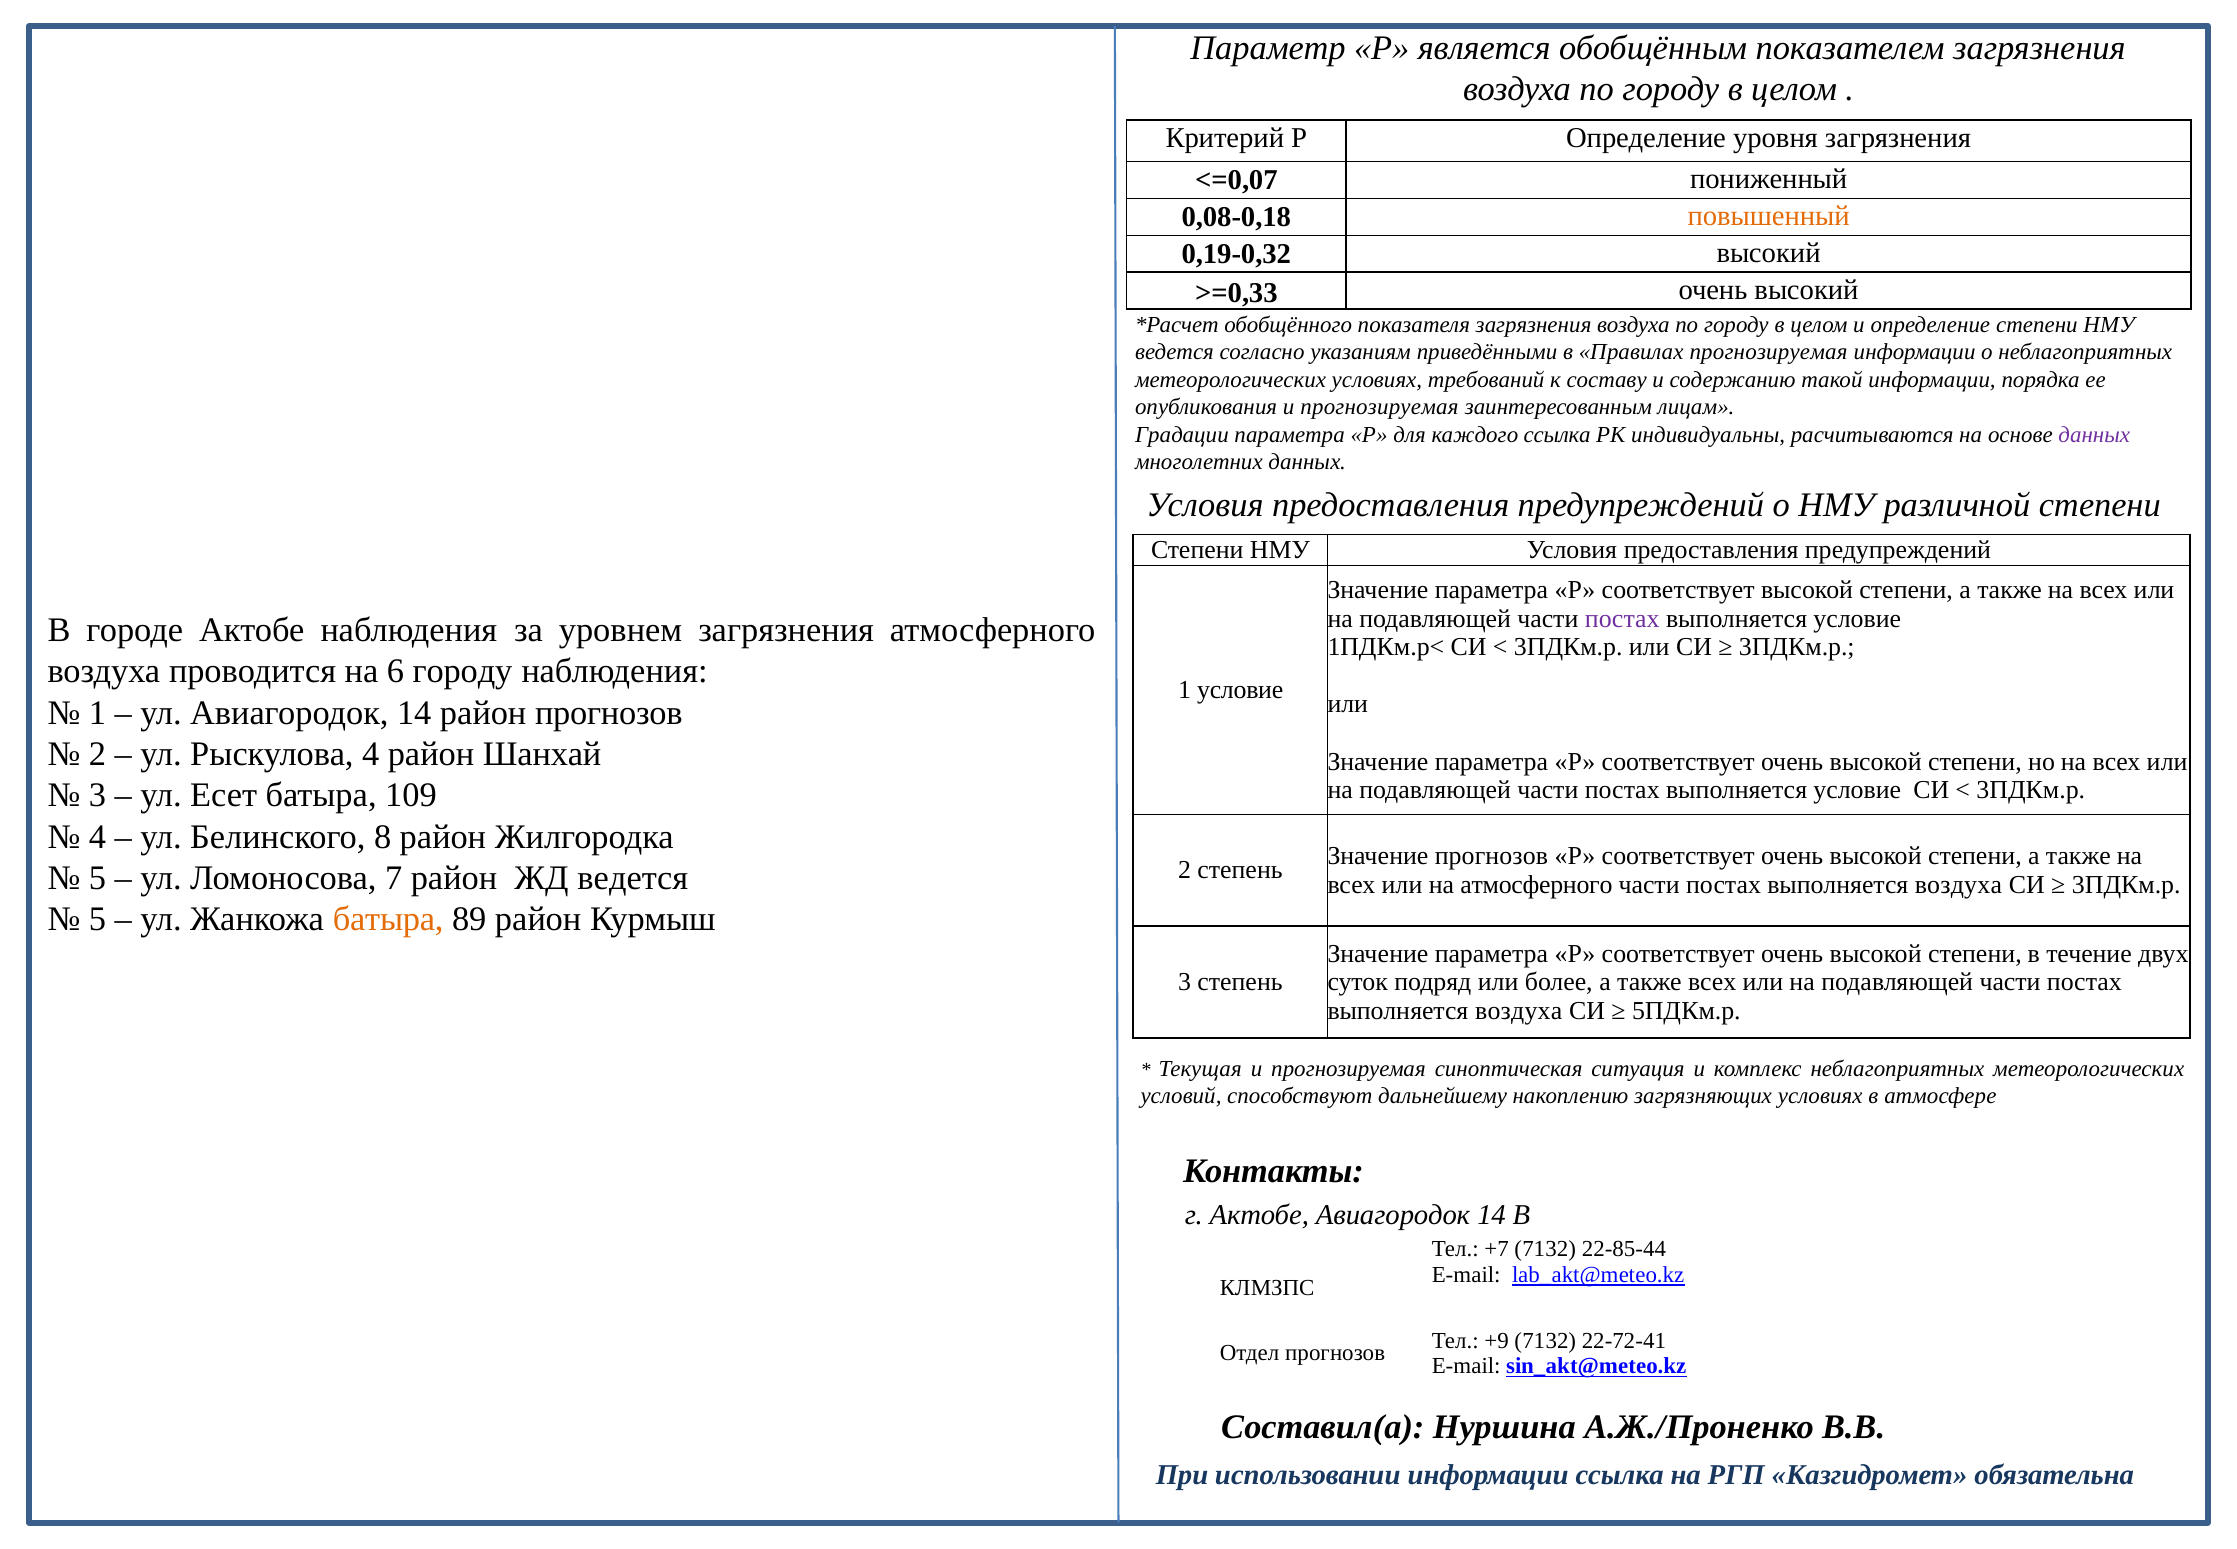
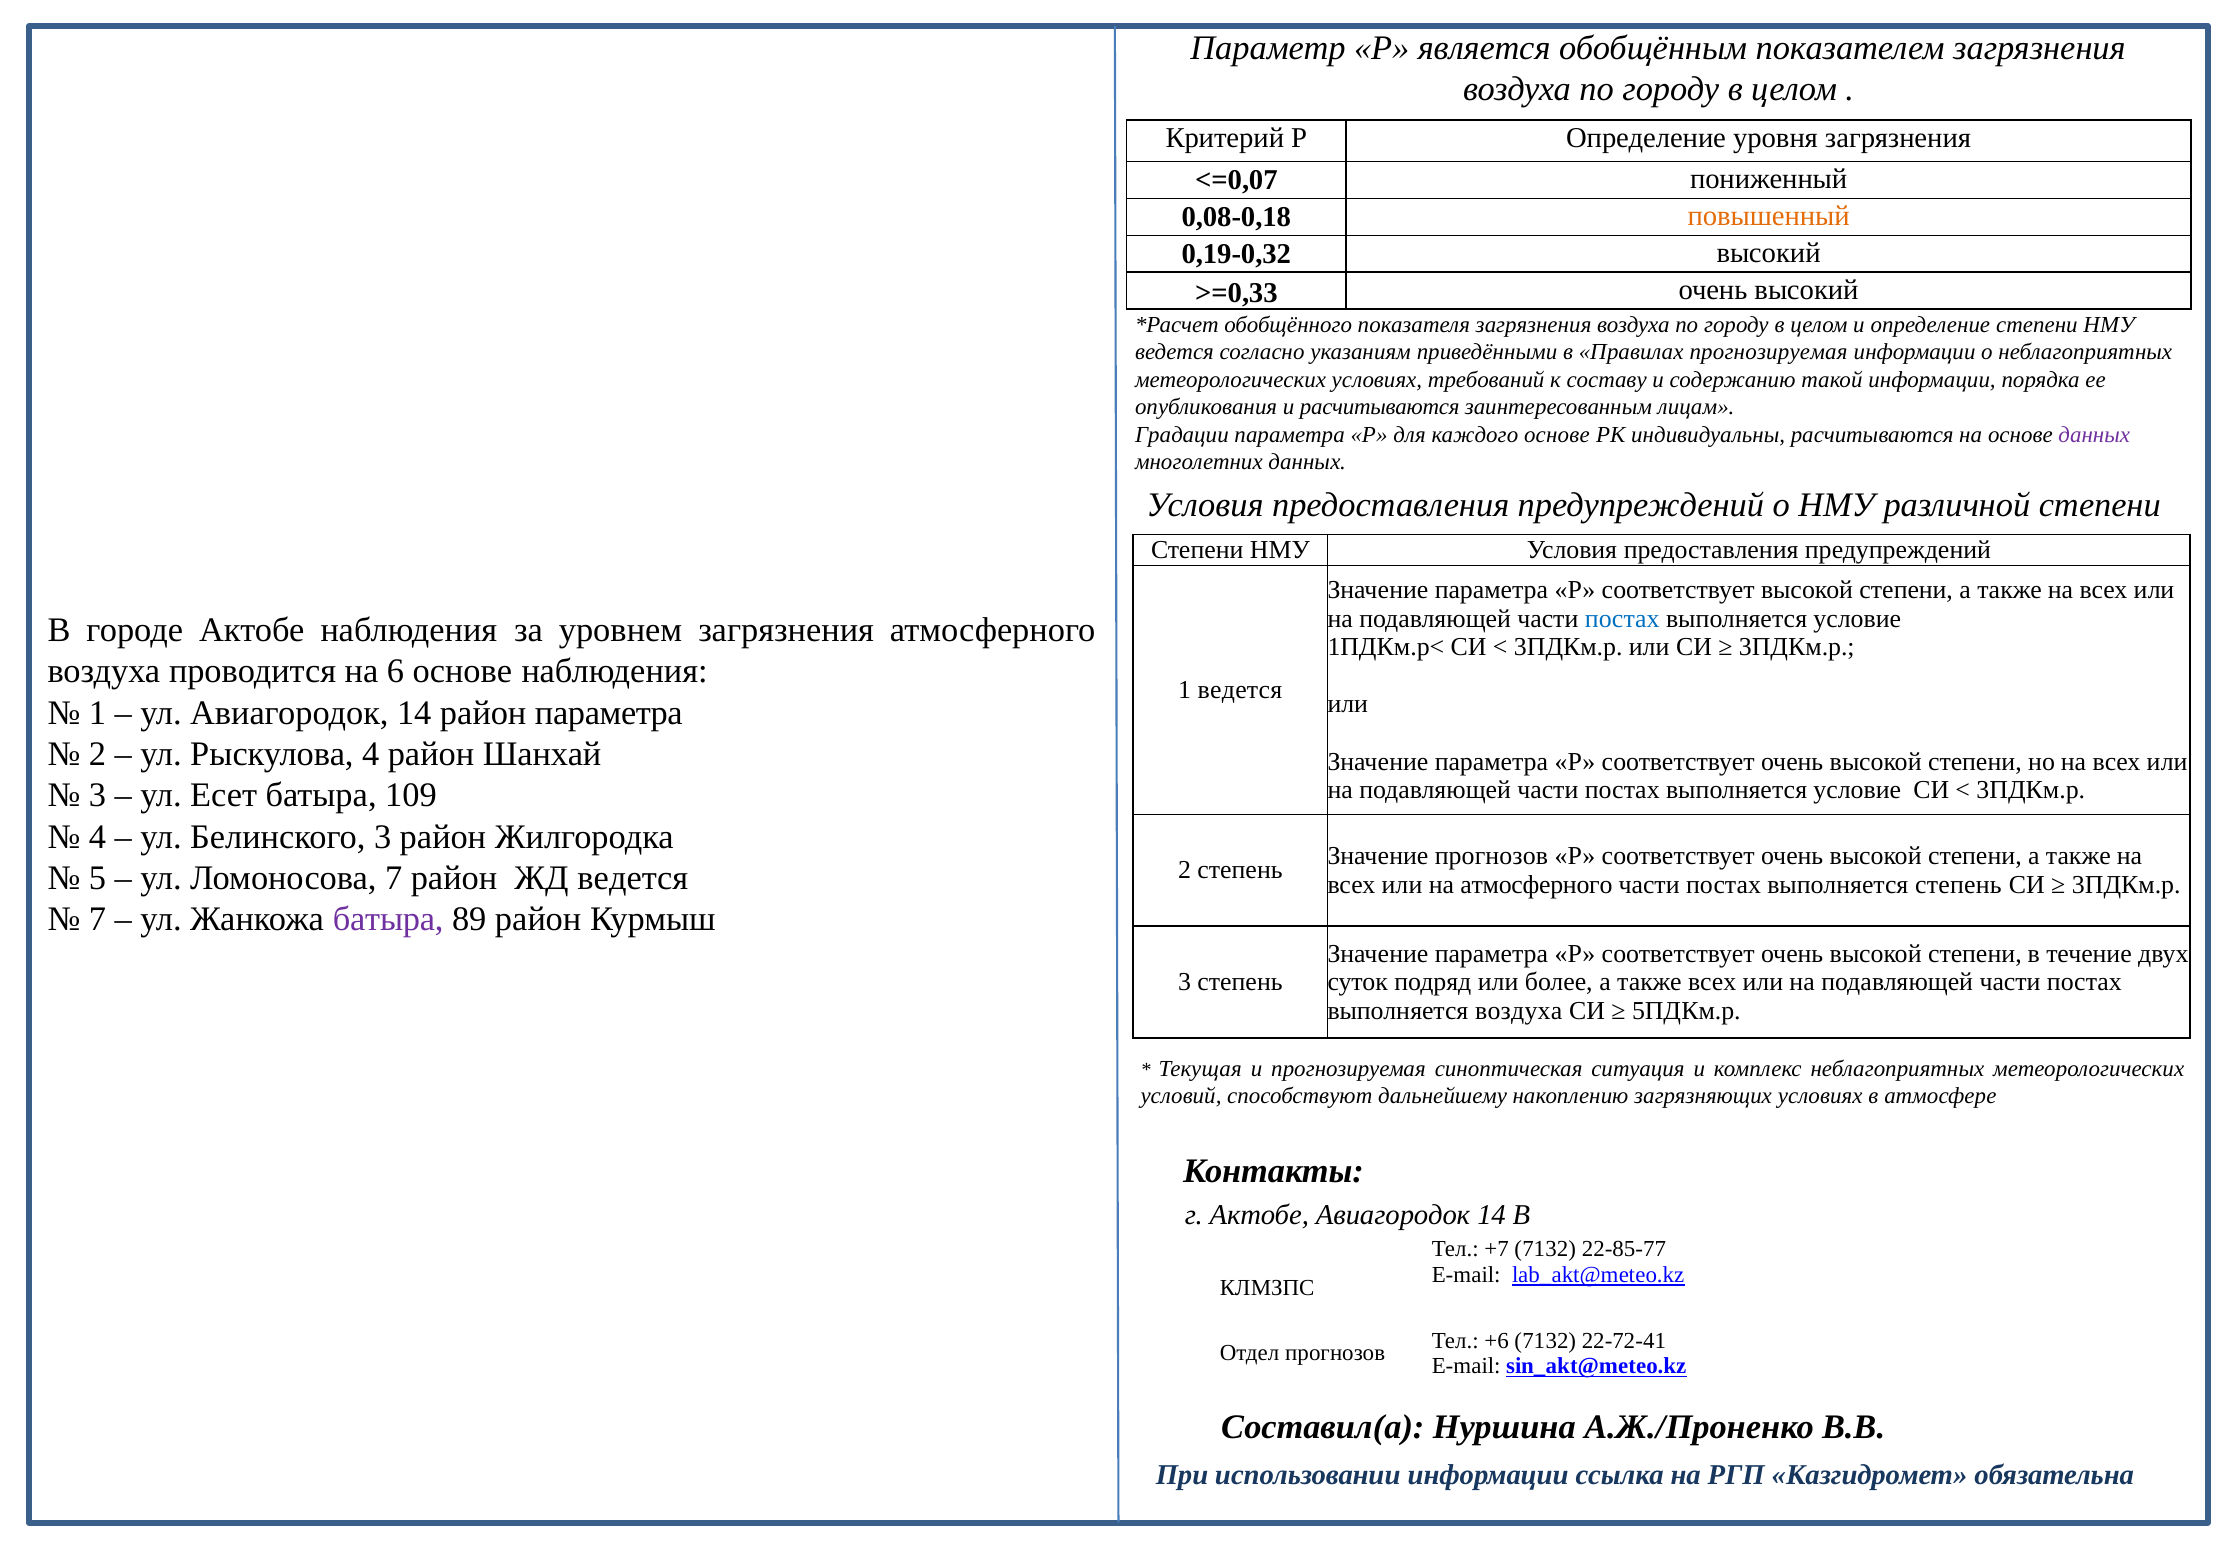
опубликования и прогнозируемая: прогнозируемая -> расчитываются (1380, 407)
каждого ссылка: ссылка -> основе (1557, 434)
постах colour: purple -> blue (1622, 618)
6 городу: городу -> основе (462, 671)
1 условие: условие -> ведется (1240, 690)
район прогнозов: прогнозов -> параметра (609, 713)
Белинского 8: 8 -> 3 (383, 837)
воздуха: воздуха -> степень (1958, 884)
5: 5 -> 7 (97, 919)
батыра colour: orange -> purple (388, 919)
22-85-44: 22-85-44 -> 22-85-77 (1624, 1249)
+9: +9 -> +6 (1497, 1340)
